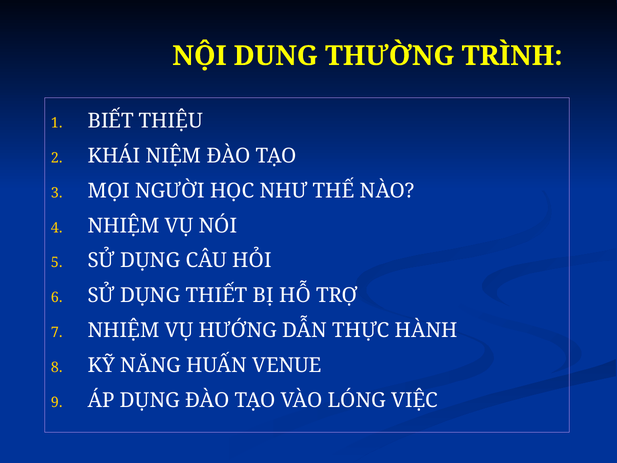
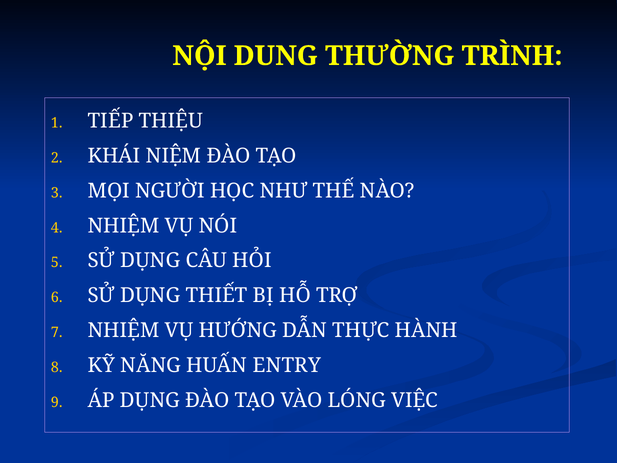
BIẾT: BIẾT -> TIẾP (111, 121)
VENUE: VENUE -> ENTRY (287, 365)
